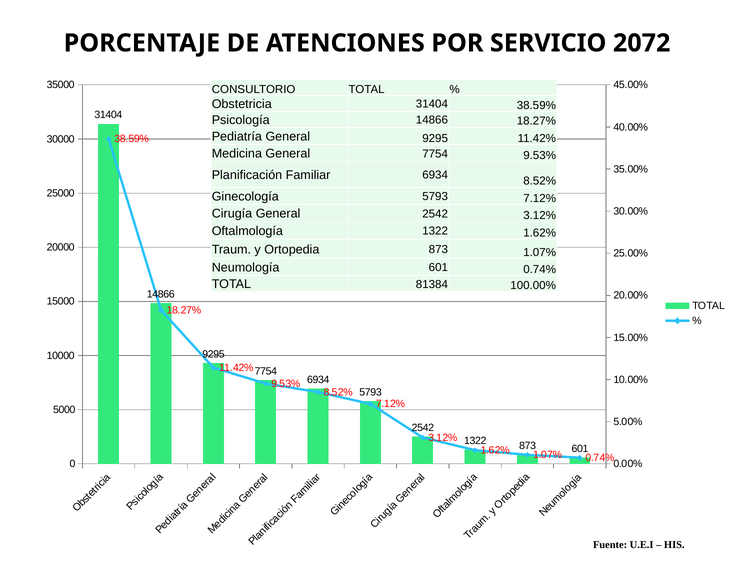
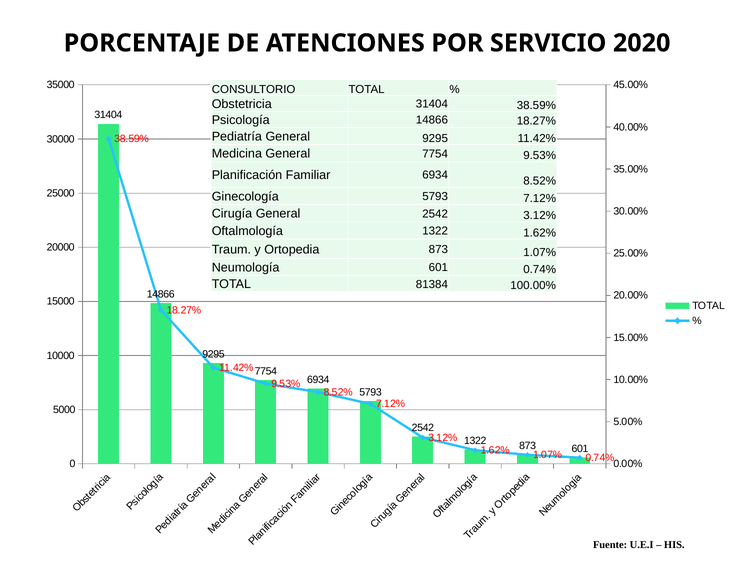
2072: 2072 -> 2020 (642, 43)
